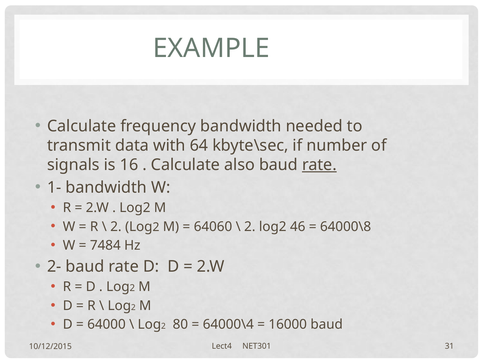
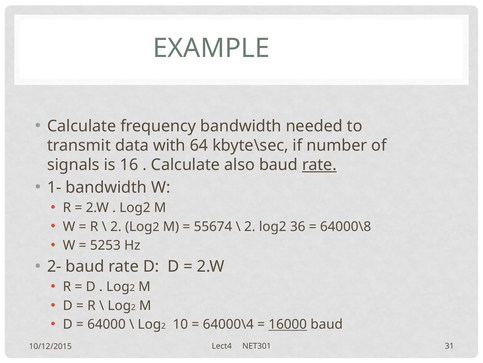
64060: 64060 -> 55674 (213, 226)
46: 46 -> 36 (298, 226)
7484: 7484 -> 5253 (105, 245)
80: 80 -> 10 (180, 324)
16000 underline: none -> present (288, 324)
